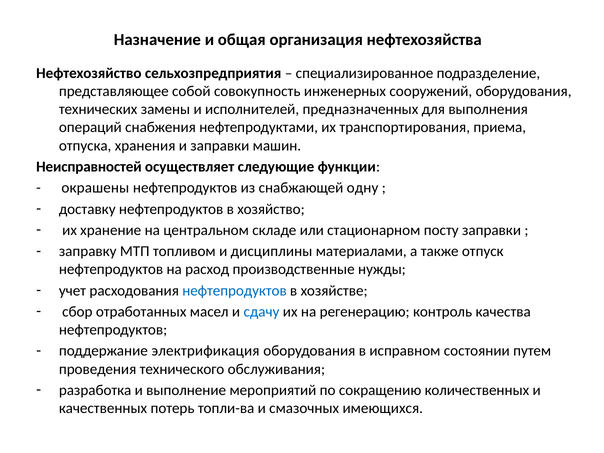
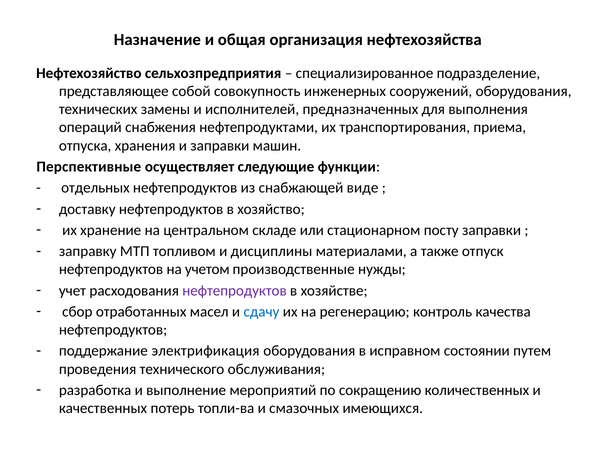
Неисправностей: Неисправностей -> Перспективные (89, 167)
окрашены: окрашены -> отдельных (95, 188)
одну: одну -> виде (363, 188)
расход: расход -> учетом (207, 269)
нефтепродуктов colour: blue -> purple (235, 291)
